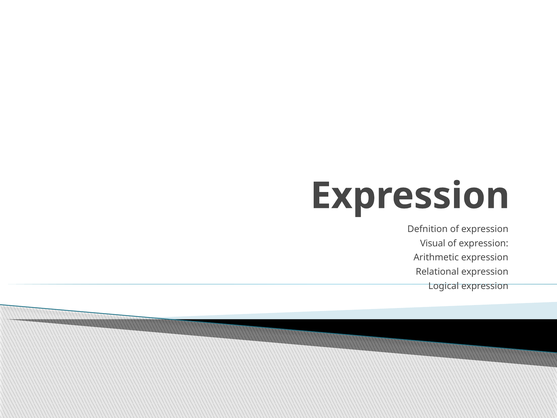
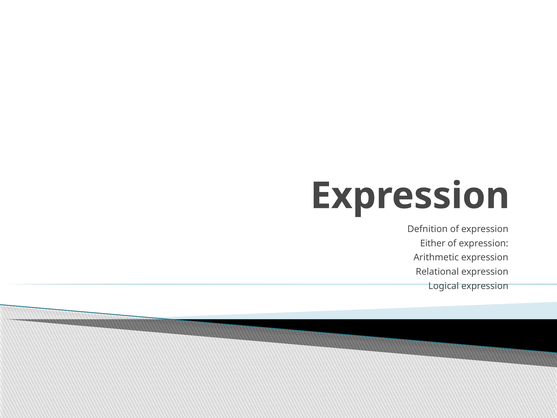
Visual: Visual -> Either (433, 243)
